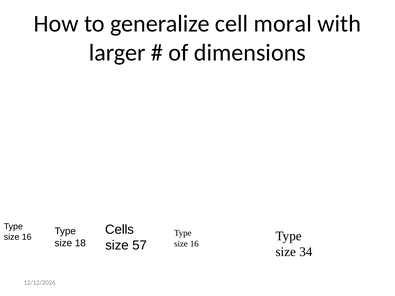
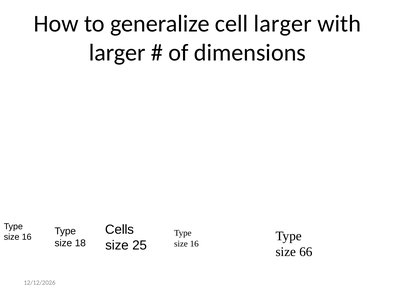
cell moral: moral -> larger (283, 24)
57: 57 -> 25 (140, 245)
34: 34 -> 66 (306, 252)
